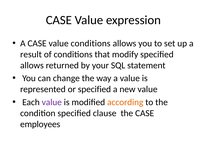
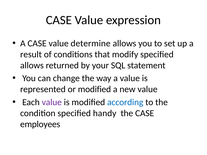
value conditions: conditions -> determine (91, 43)
or specified: specified -> modified (94, 89)
according colour: orange -> blue (125, 102)
clause: clause -> handy (105, 113)
